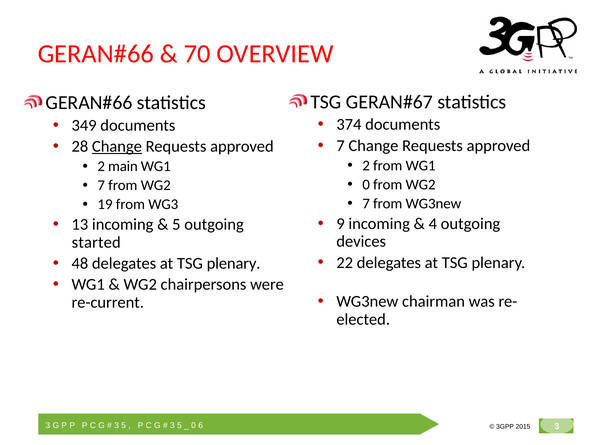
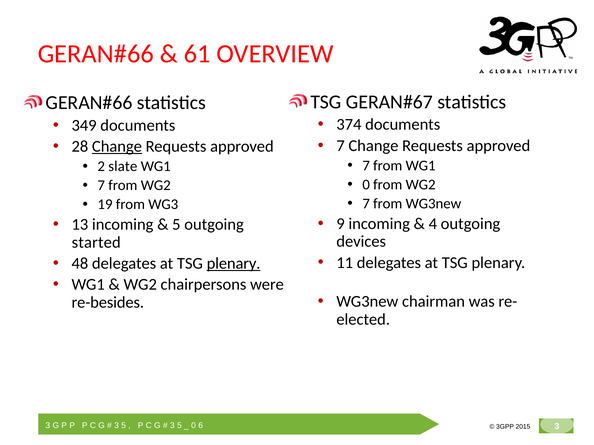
70: 70 -> 61 (197, 54)
2: 2 -> 7 (366, 166)
main: main -> slate (123, 167)
22: 22 -> 11 (345, 263)
plenary underline: none -> present (234, 264)
re-current: re-current -> re-besides (108, 303)
